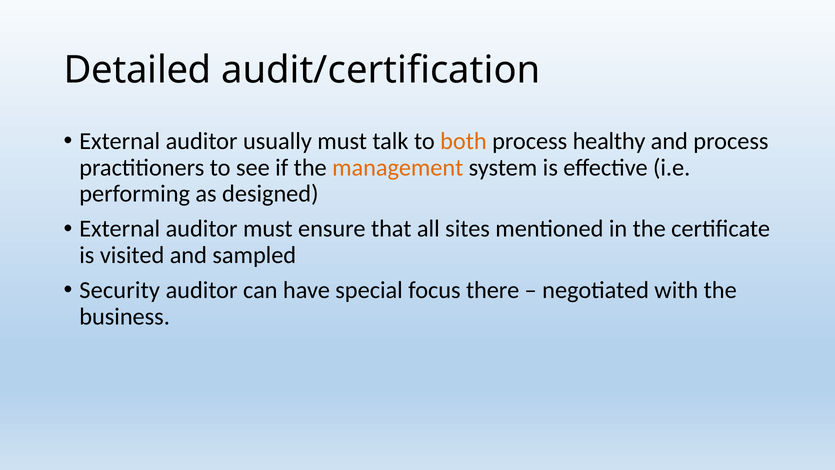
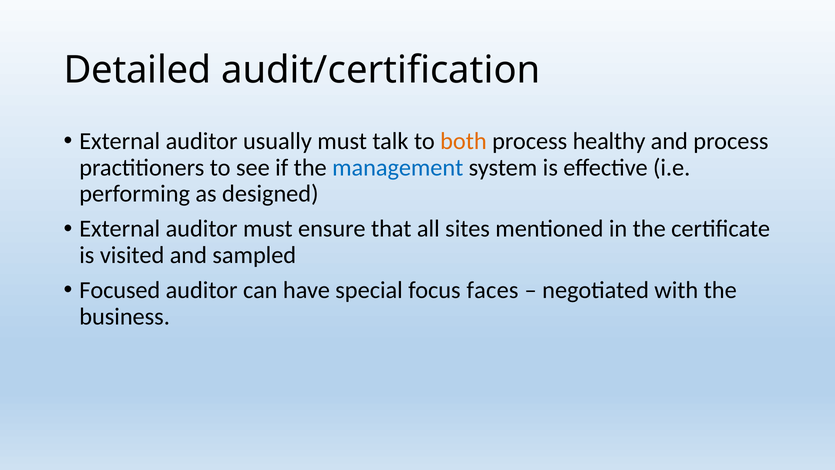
management colour: orange -> blue (398, 167)
Security: Security -> Focused (120, 290)
there: there -> faces (493, 290)
